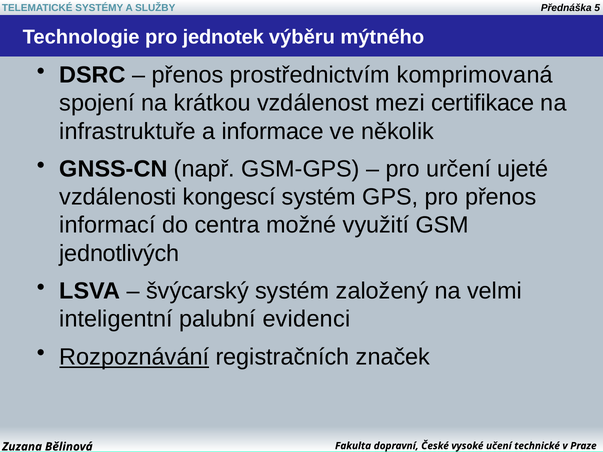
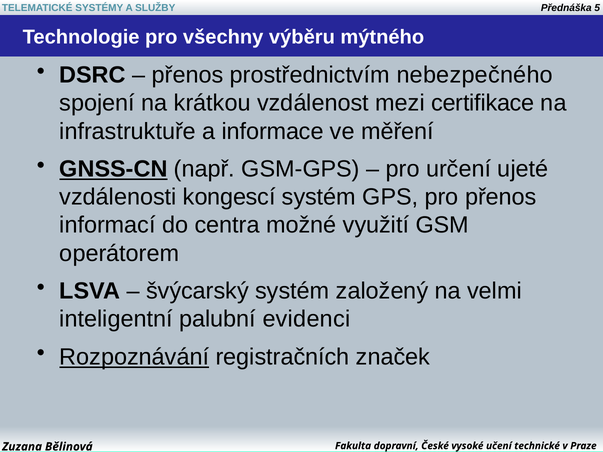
jednotek: jednotek -> všechny (223, 37)
komprimovaná: komprimovaná -> nebezpečného (475, 75)
několik: několik -> měření (397, 131)
GNSS-CN underline: none -> present (113, 169)
jednotlivých: jednotlivých -> operátorem (119, 253)
